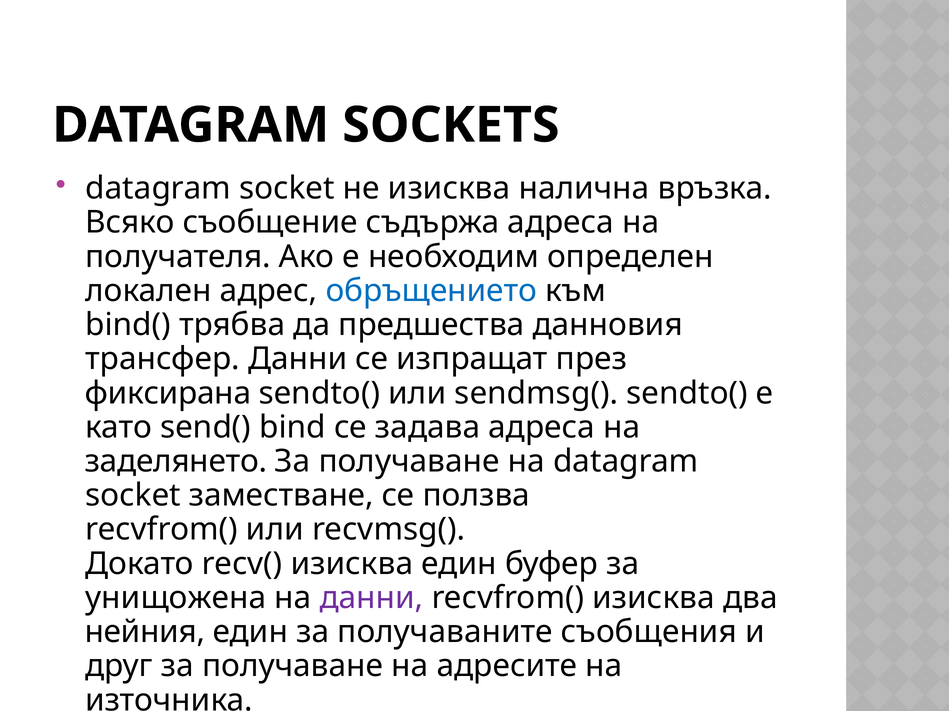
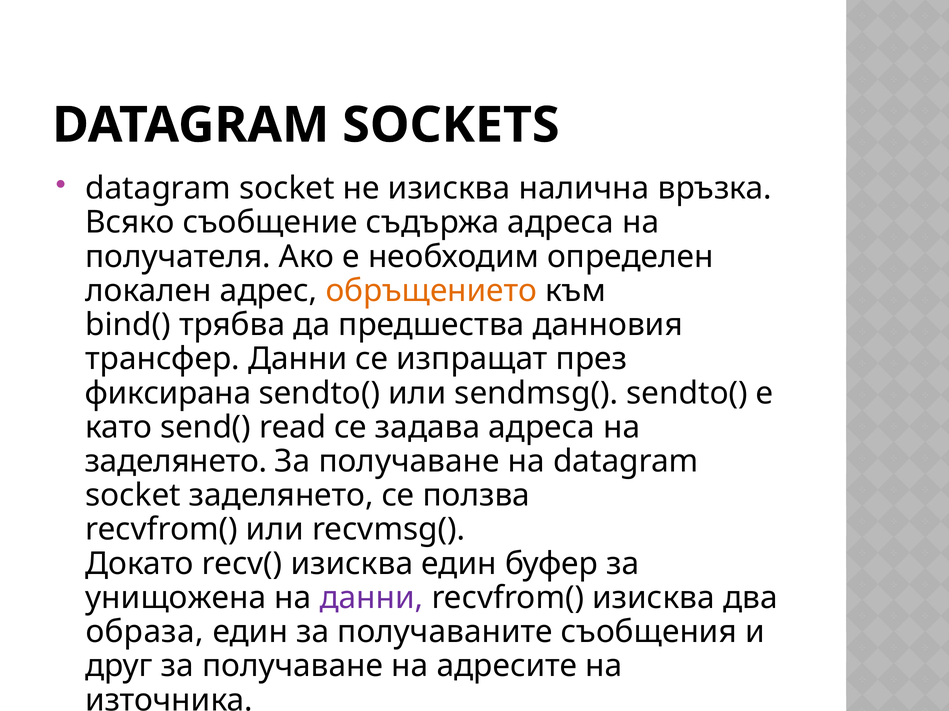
обръщението colour: blue -> orange (431, 291)
bind: bind -> read (293, 428)
socket заместване: заместване -> заделянето (281, 496)
нейния: нейния -> образа (145, 633)
